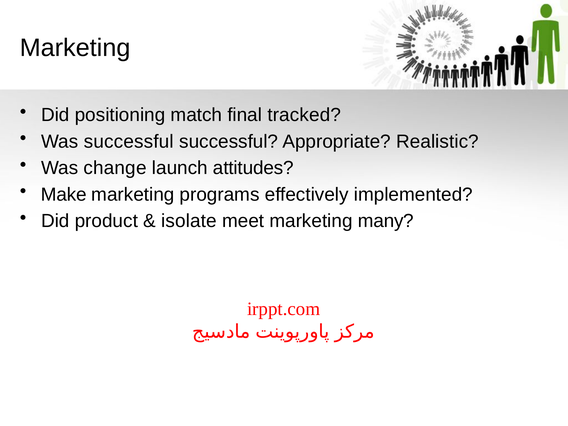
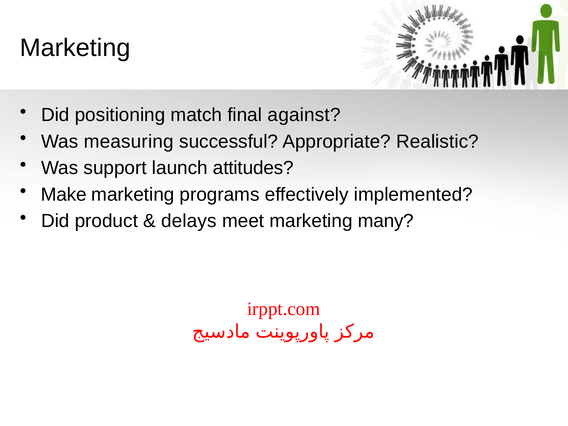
tracked: tracked -> against (304, 115)
Was successful: successful -> measuring (129, 141)
change: change -> support (115, 168)
isolate: isolate -> delays (189, 221)
